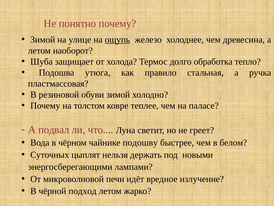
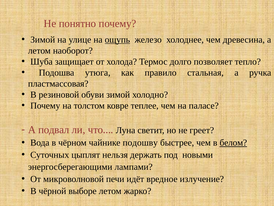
обработка: обработка -> позволяет (213, 61)
белом underline: none -> present (233, 142)
подход: подход -> выборе (83, 191)
